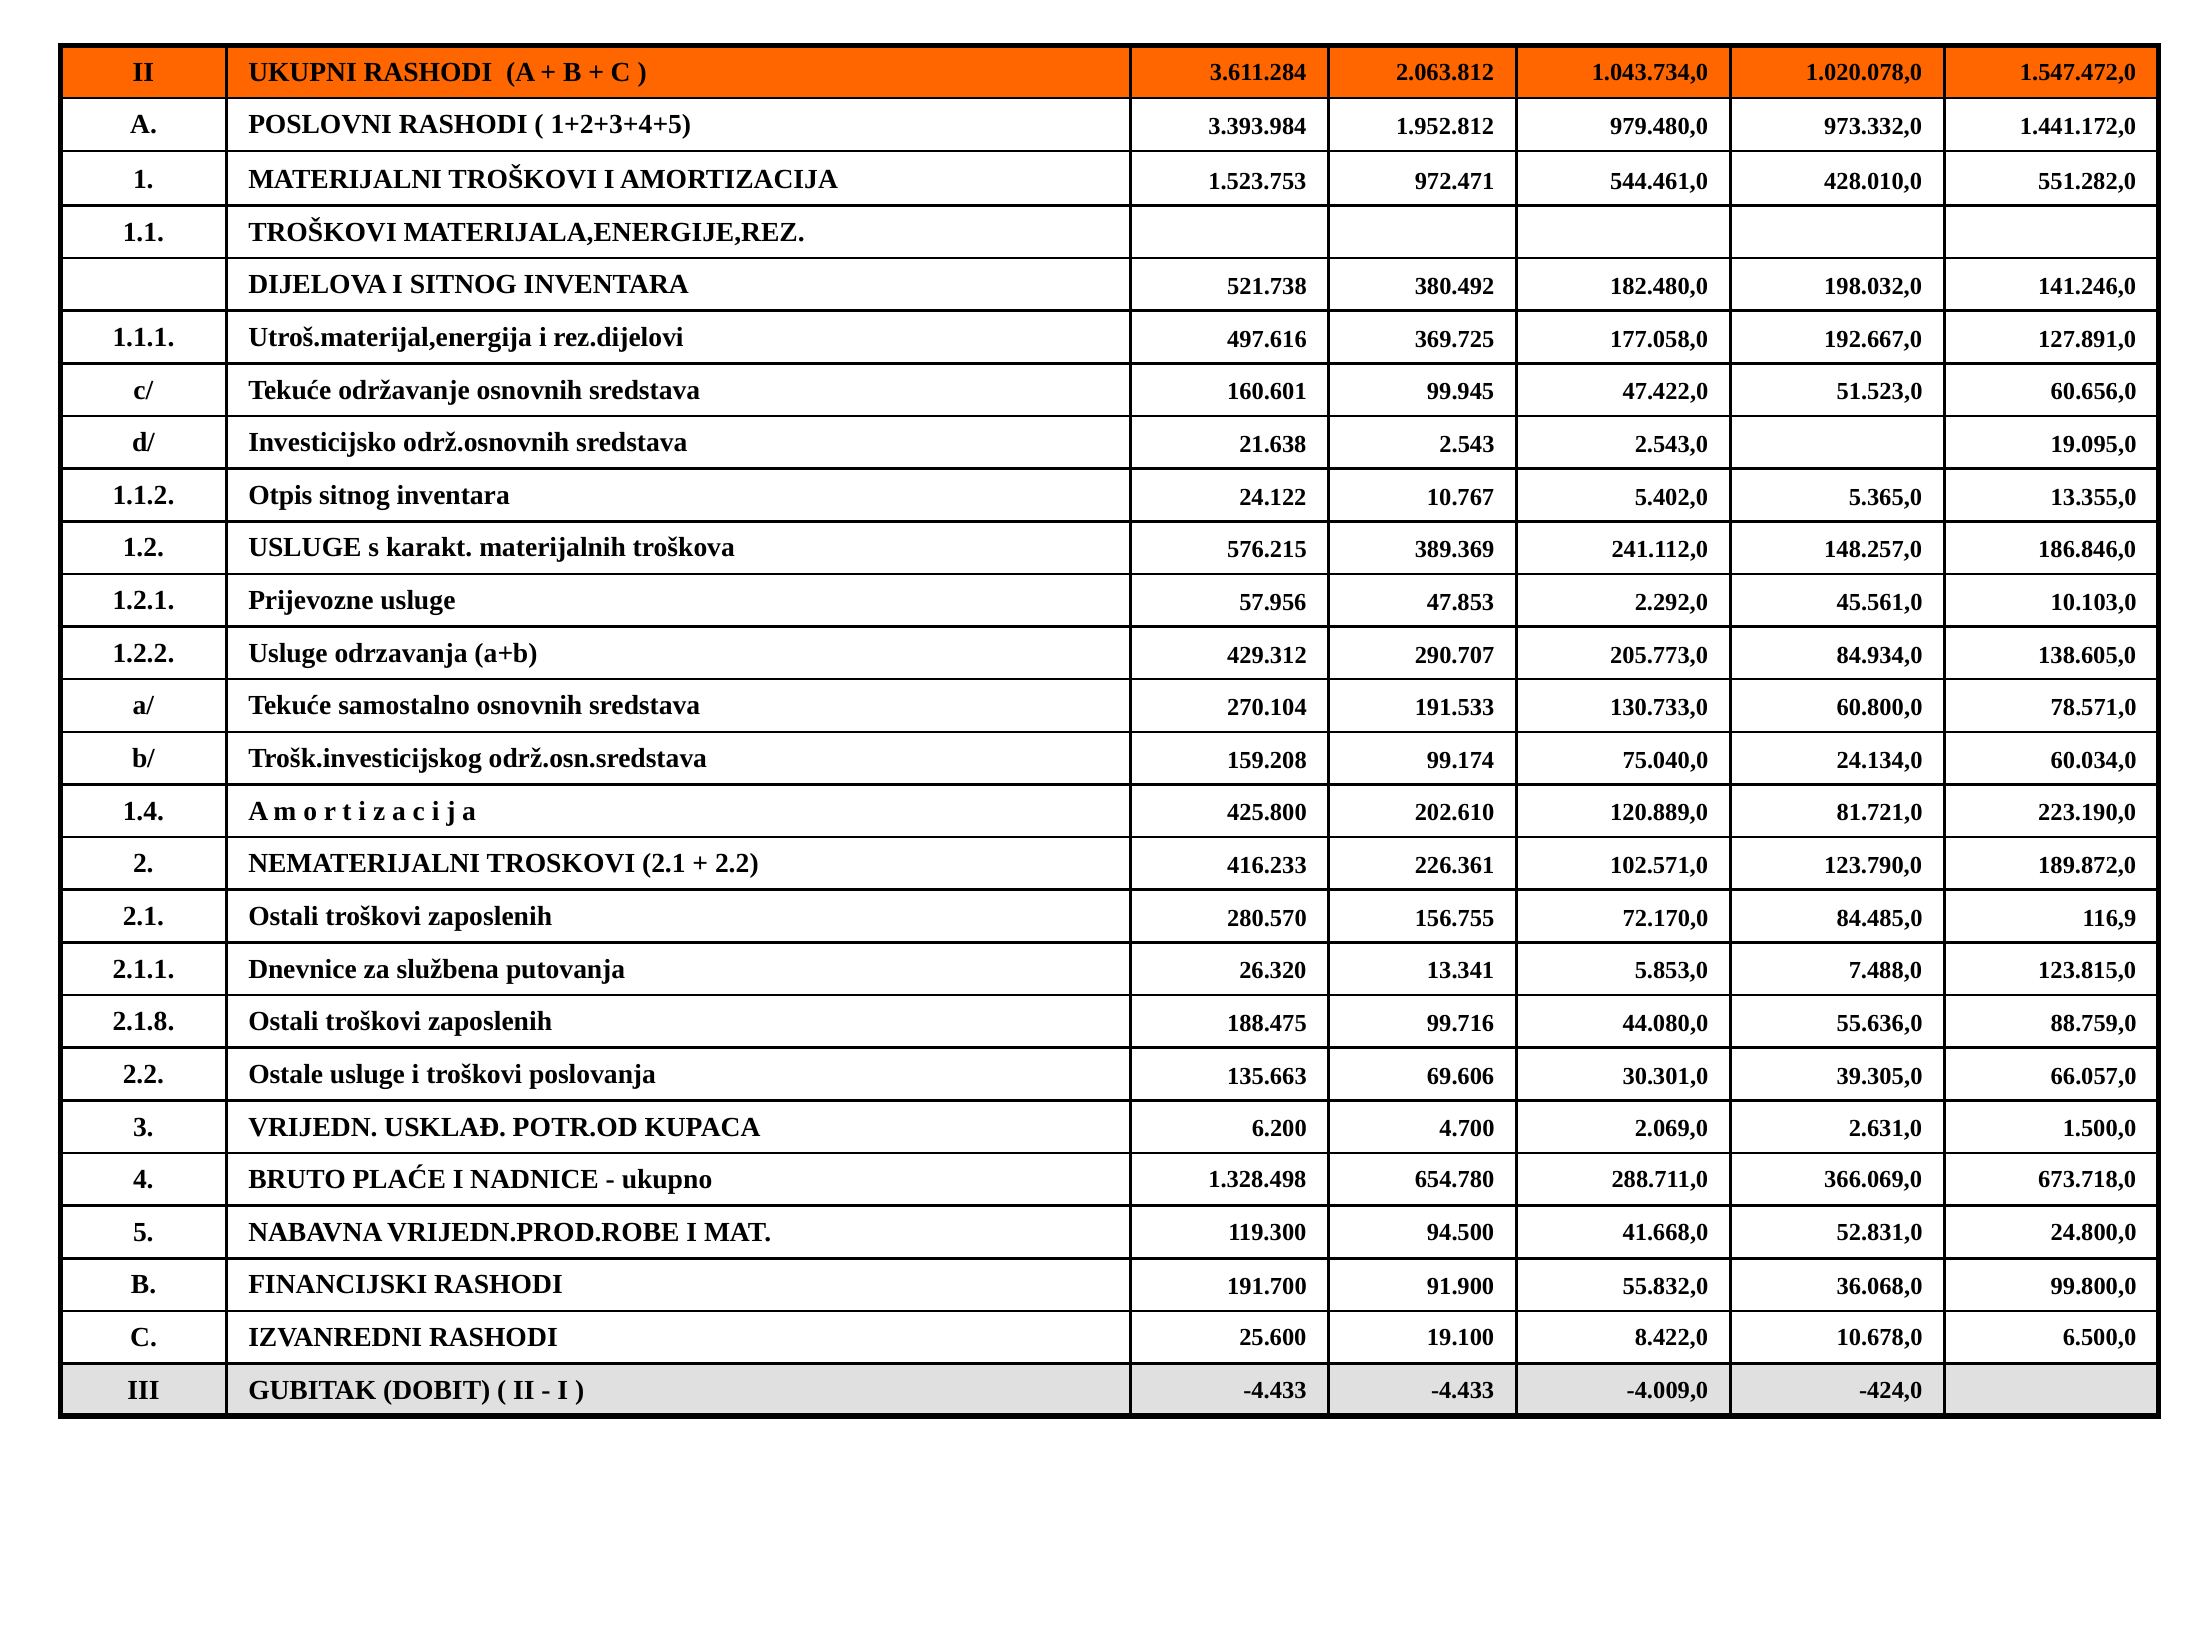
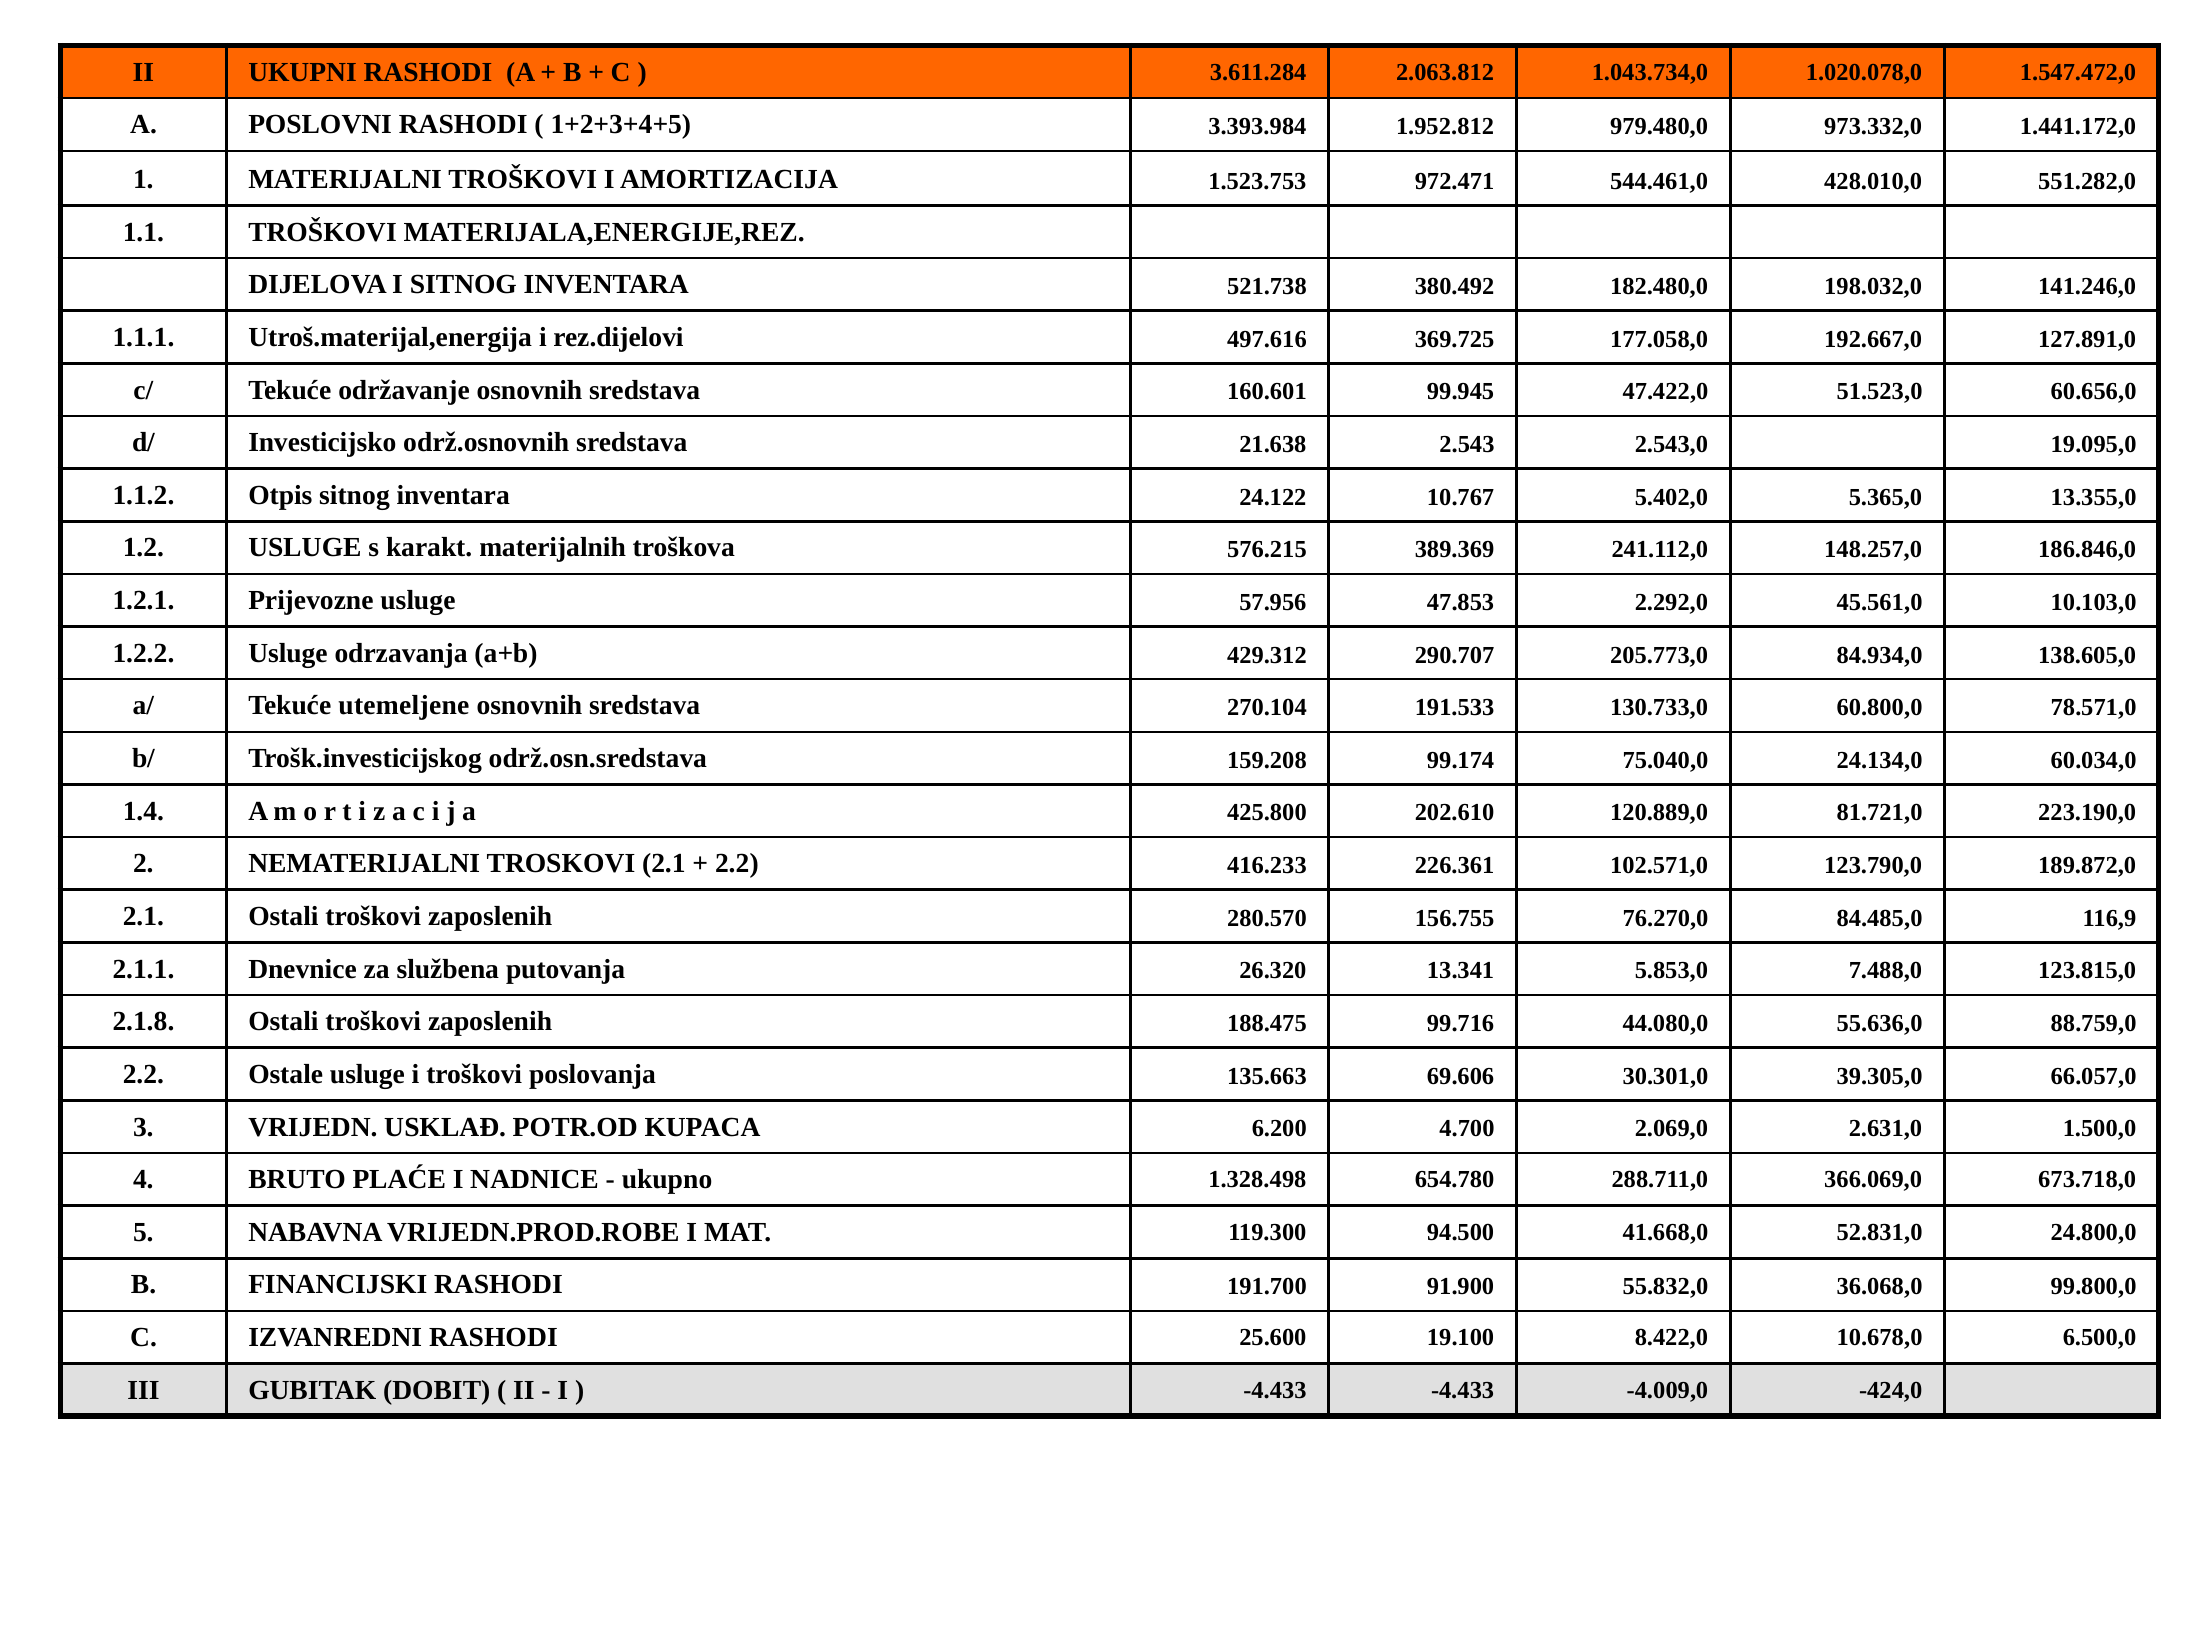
samostalno: samostalno -> utemeljene (404, 706)
72.170,0: 72.170,0 -> 76.270,0 (1666, 918)
